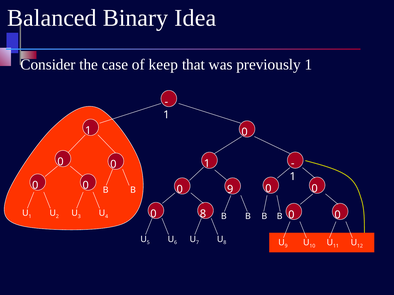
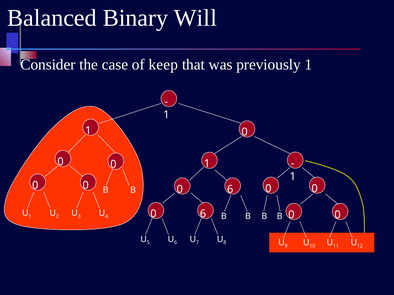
Idea: Idea -> Will (195, 18)
9: 9 -> 6 (230, 189)
8: 8 -> 6 (203, 214)
